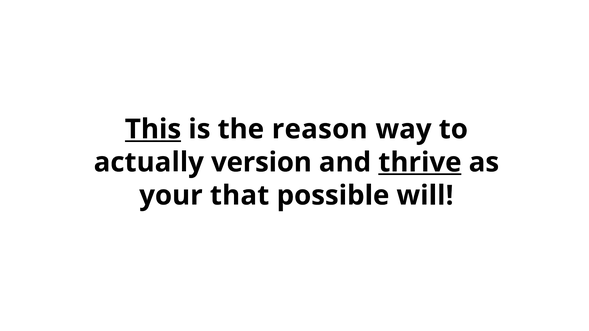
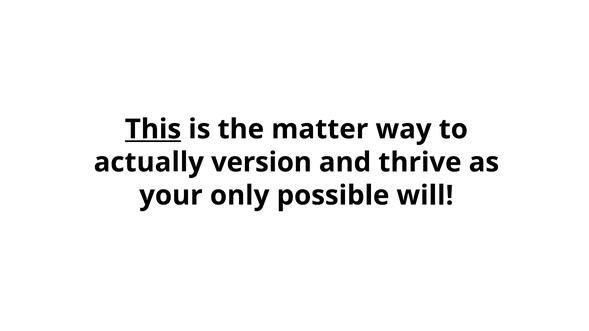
reason: reason -> matter (320, 129)
thrive underline: present -> none (420, 162)
that: that -> only (240, 196)
